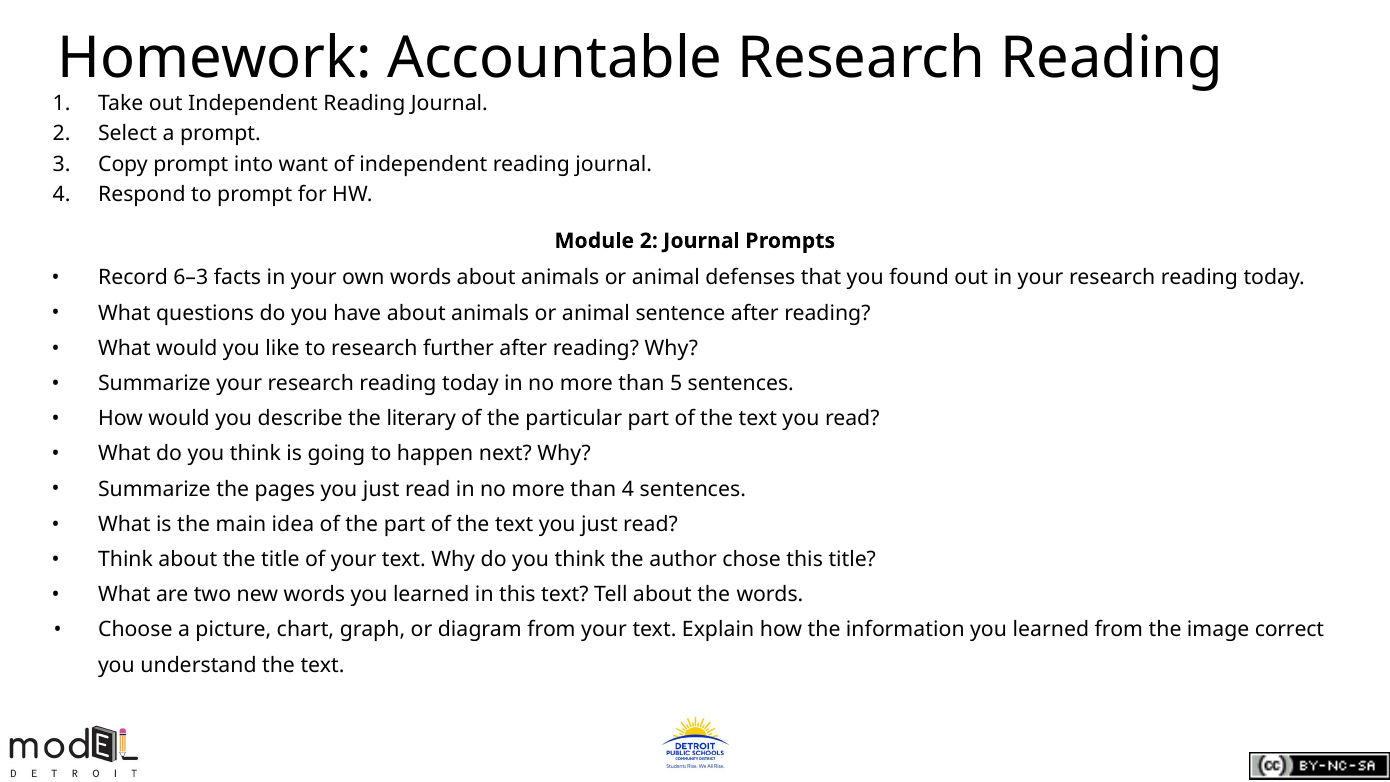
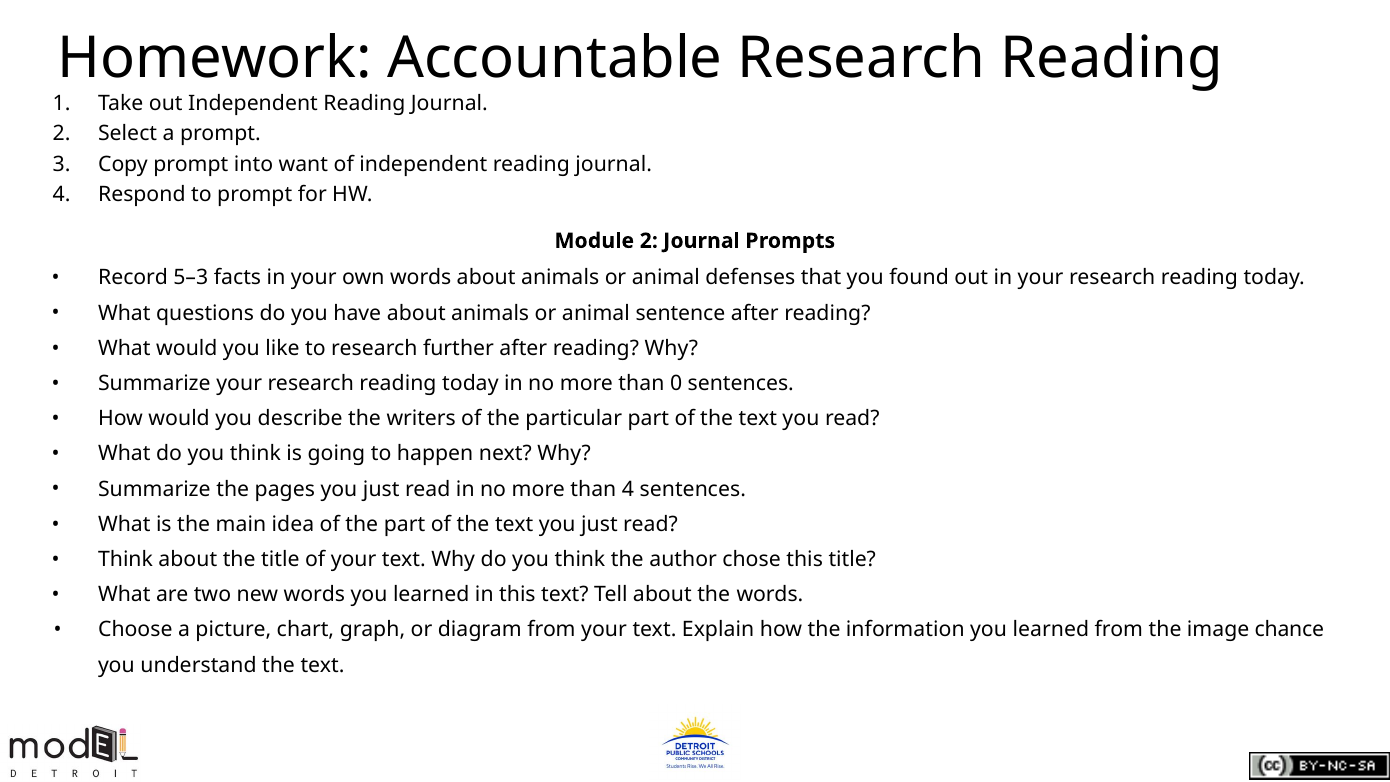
6–3: 6–3 -> 5–3 (191, 278)
5: 5 -> 0 (676, 383)
literary: literary -> writers (421, 419)
correct: correct -> chance (1289, 630)
